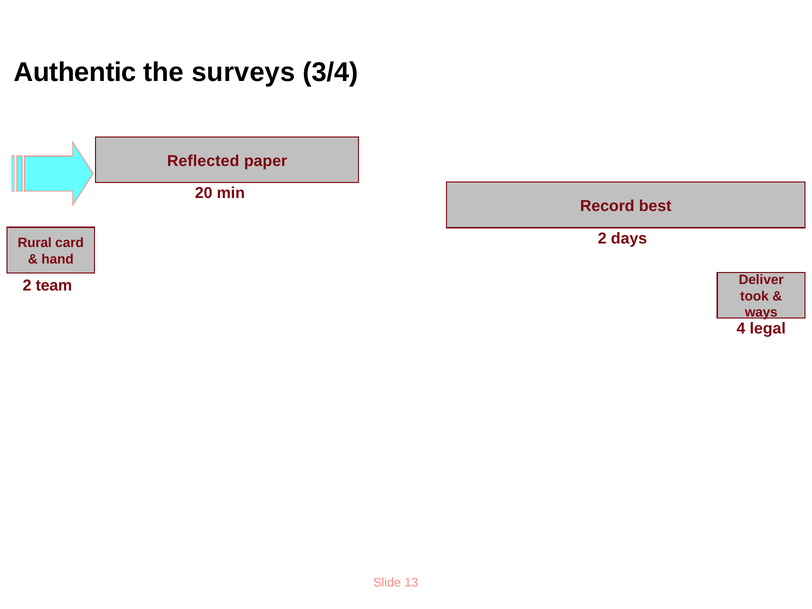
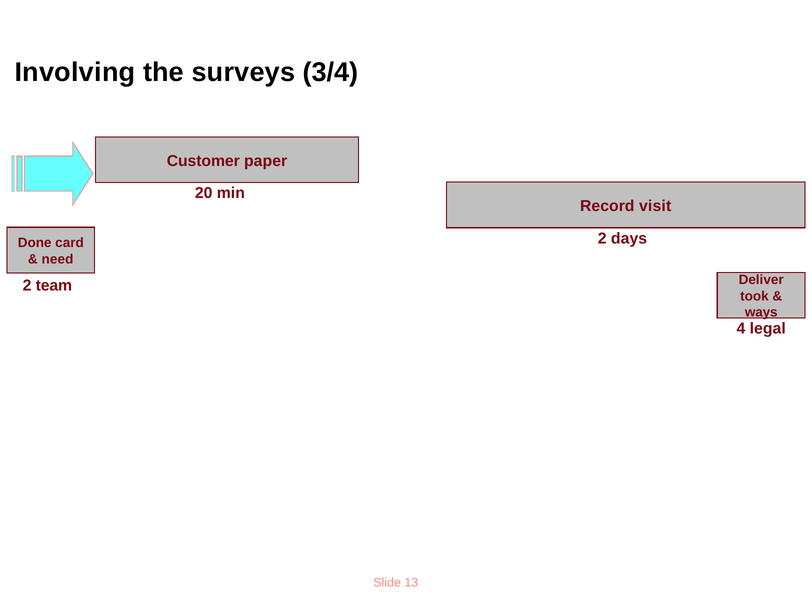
Authentic: Authentic -> Involving (75, 72)
Reflected: Reflected -> Customer (203, 161)
best: best -> visit (655, 206)
Rural: Rural -> Done (35, 243)
hand: hand -> need (58, 259)
